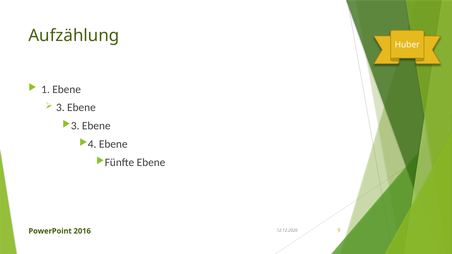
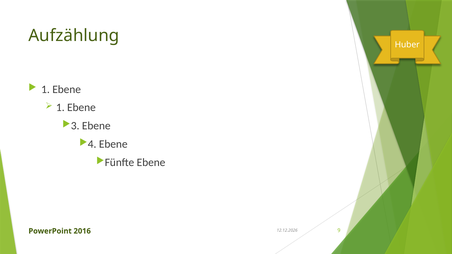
3: 3 -> 1 (60, 108)
